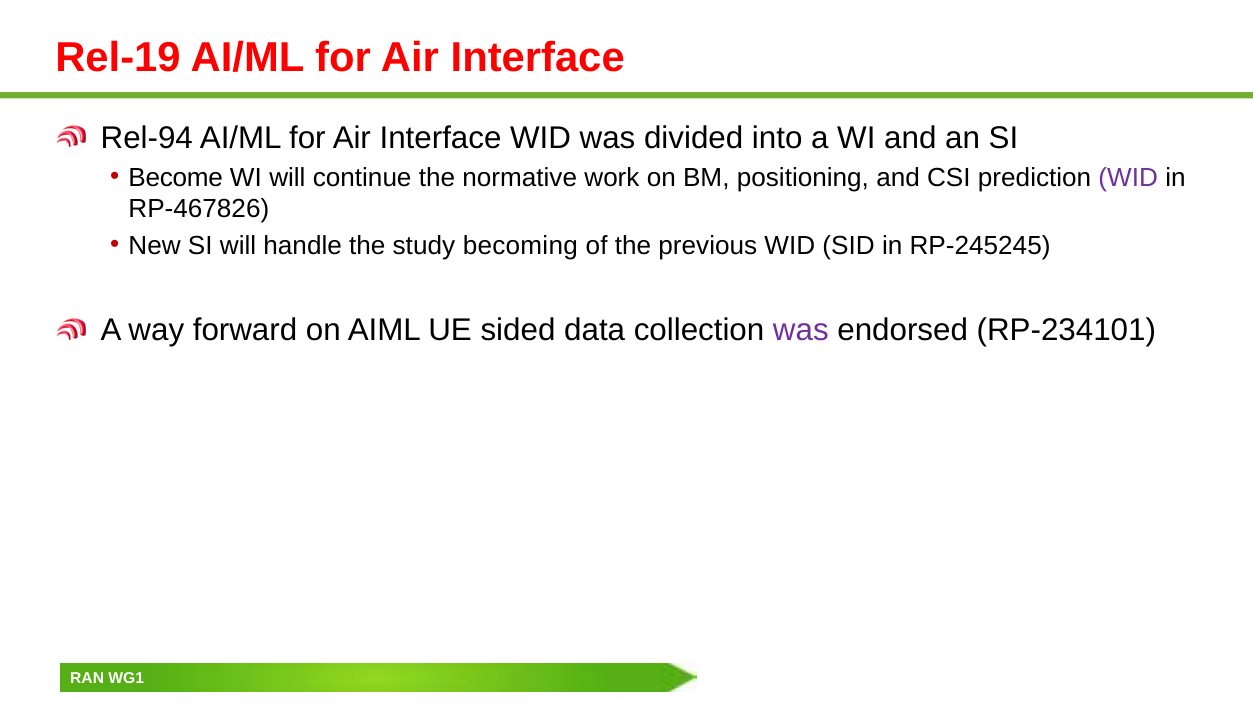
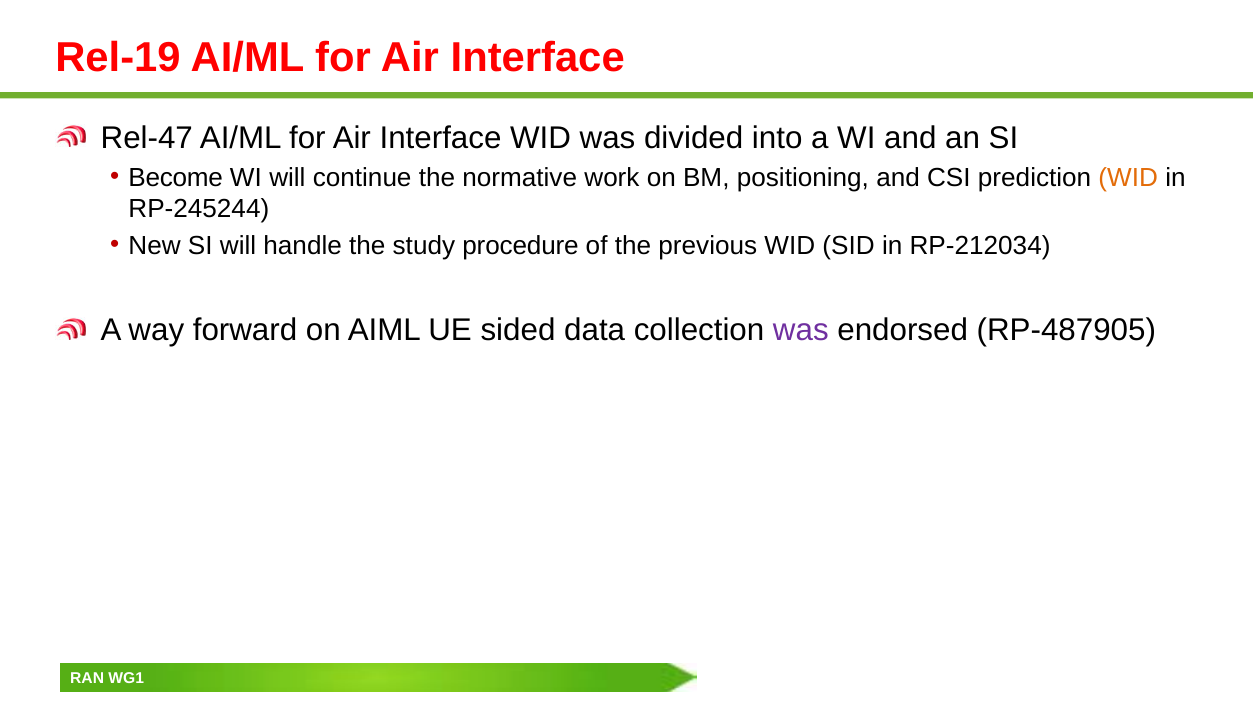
Rel-94: Rel-94 -> Rel-47 (147, 138)
WID colour: purple -> orange (1128, 177)
RP-467826: RP-467826 -> RP-245244 (199, 209)
becoming: becoming -> procedure (521, 245)
RP-245245: RP-245245 -> RP-212034 (980, 245)
RP-234101: RP-234101 -> RP-487905 (1066, 330)
